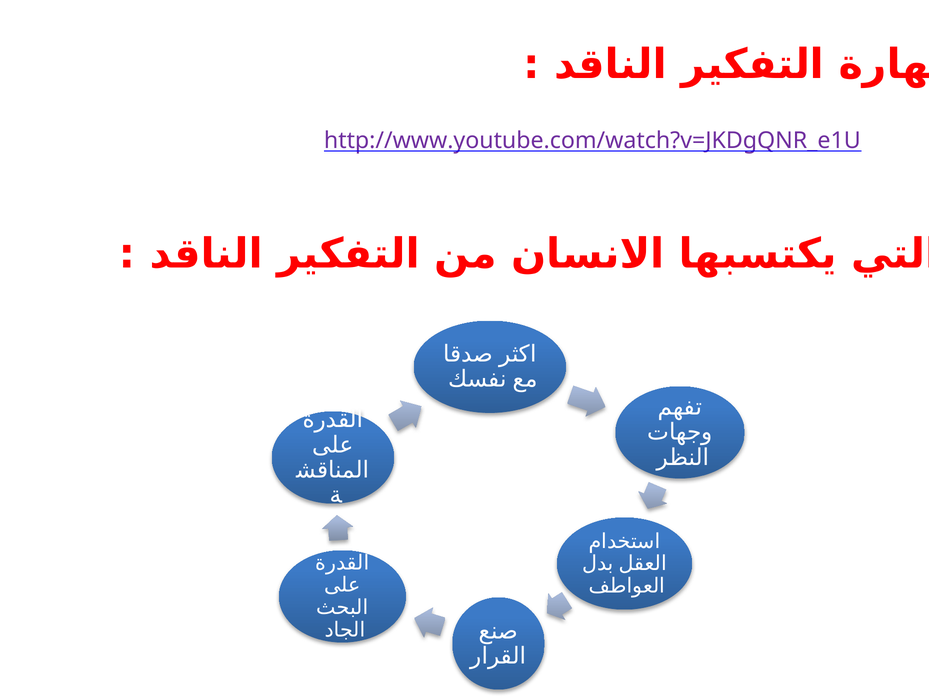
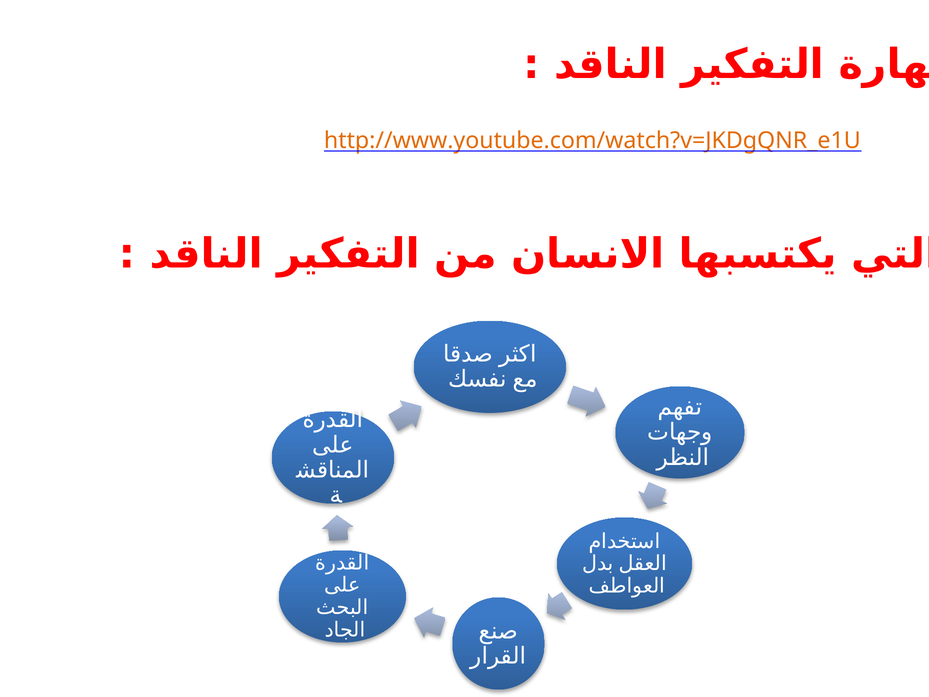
http://www.youtube.com/watch?v=JKDgQNR_e1U colour: purple -> orange (592, 141)
